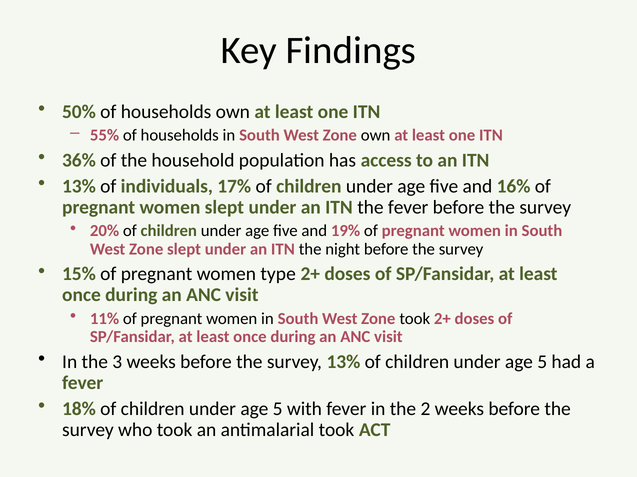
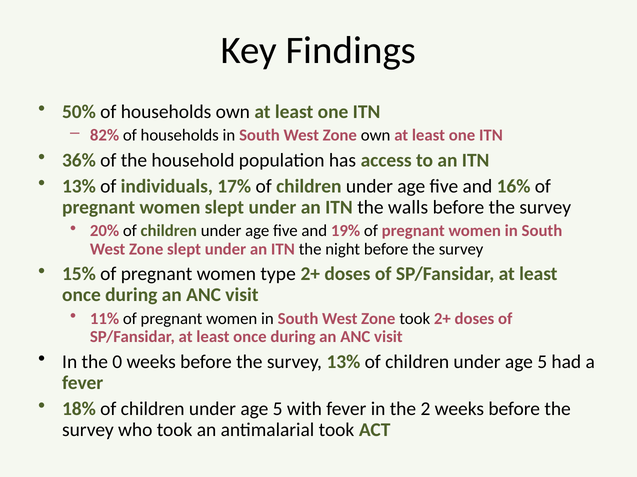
55%: 55% -> 82% (105, 135)
the fever: fever -> walls (408, 208)
3: 3 -> 0 (117, 362)
